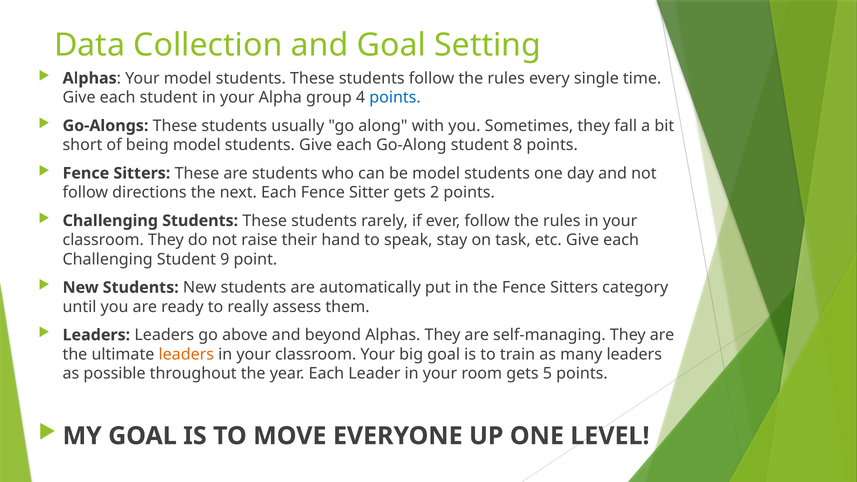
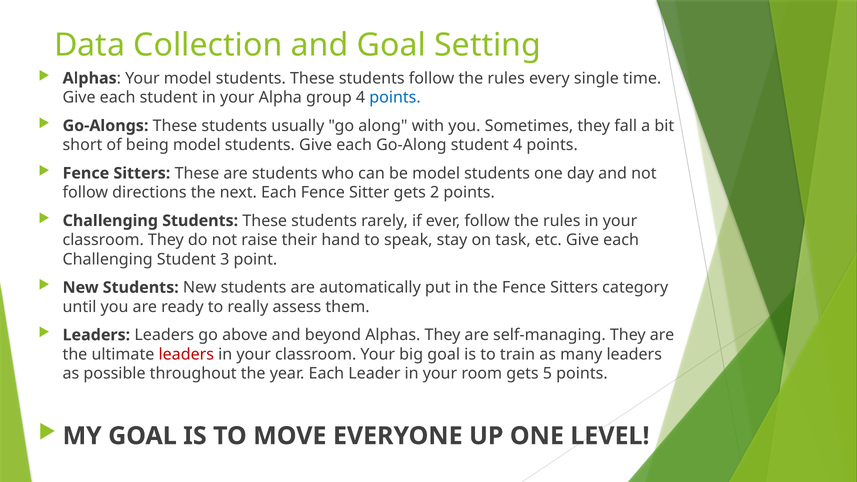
student 8: 8 -> 4 (518, 145)
9: 9 -> 3 (225, 259)
leaders colour: orange -> red (186, 354)
